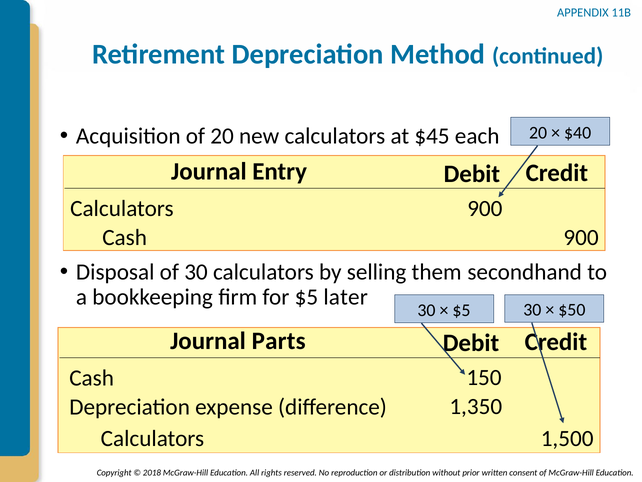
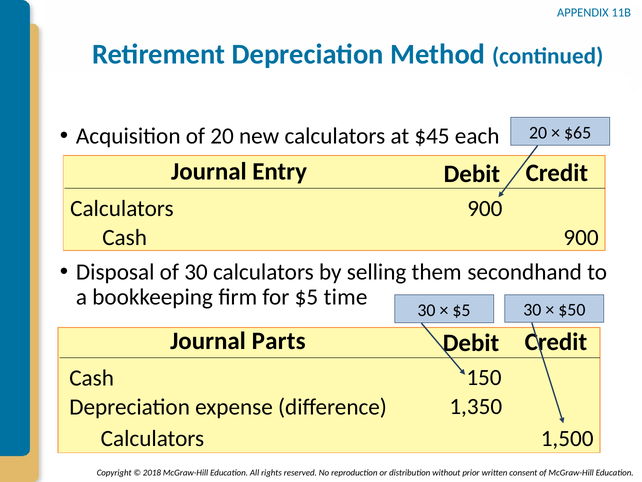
$40: $40 -> $65 (578, 132)
later: later -> time (346, 297)
